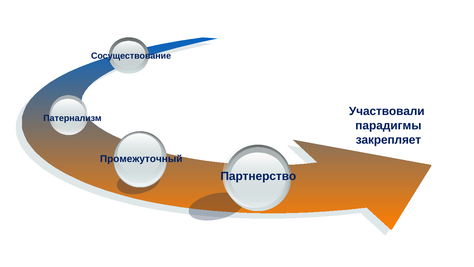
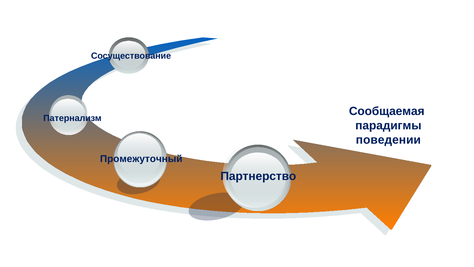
Участвовали: Участвовали -> Сообщаемая (387, 111)
закрепляет: закрепляет -> поведении (388, 140)
